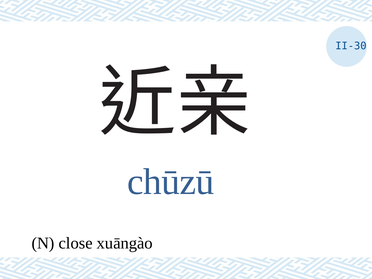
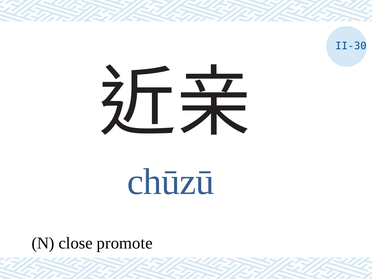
xuāngào: xuāngào -> promote (125, 243)
